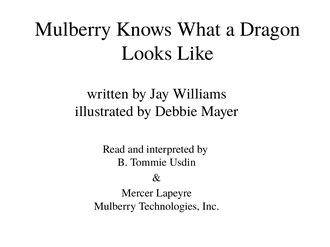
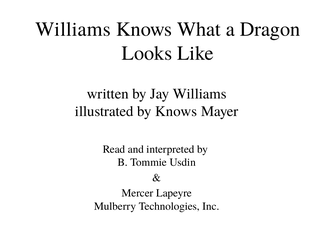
Mulberry: Mulberry -> Williams (73, 29)
by Debbie: Debbie -> Knows (176, 112)
